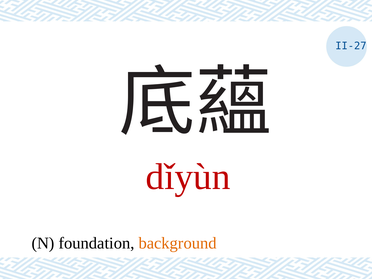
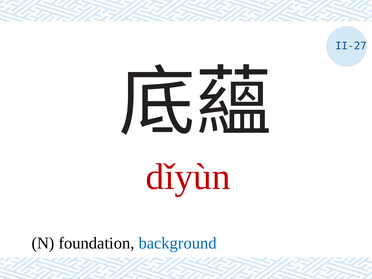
background colour: orange -> blue (178, 243)
